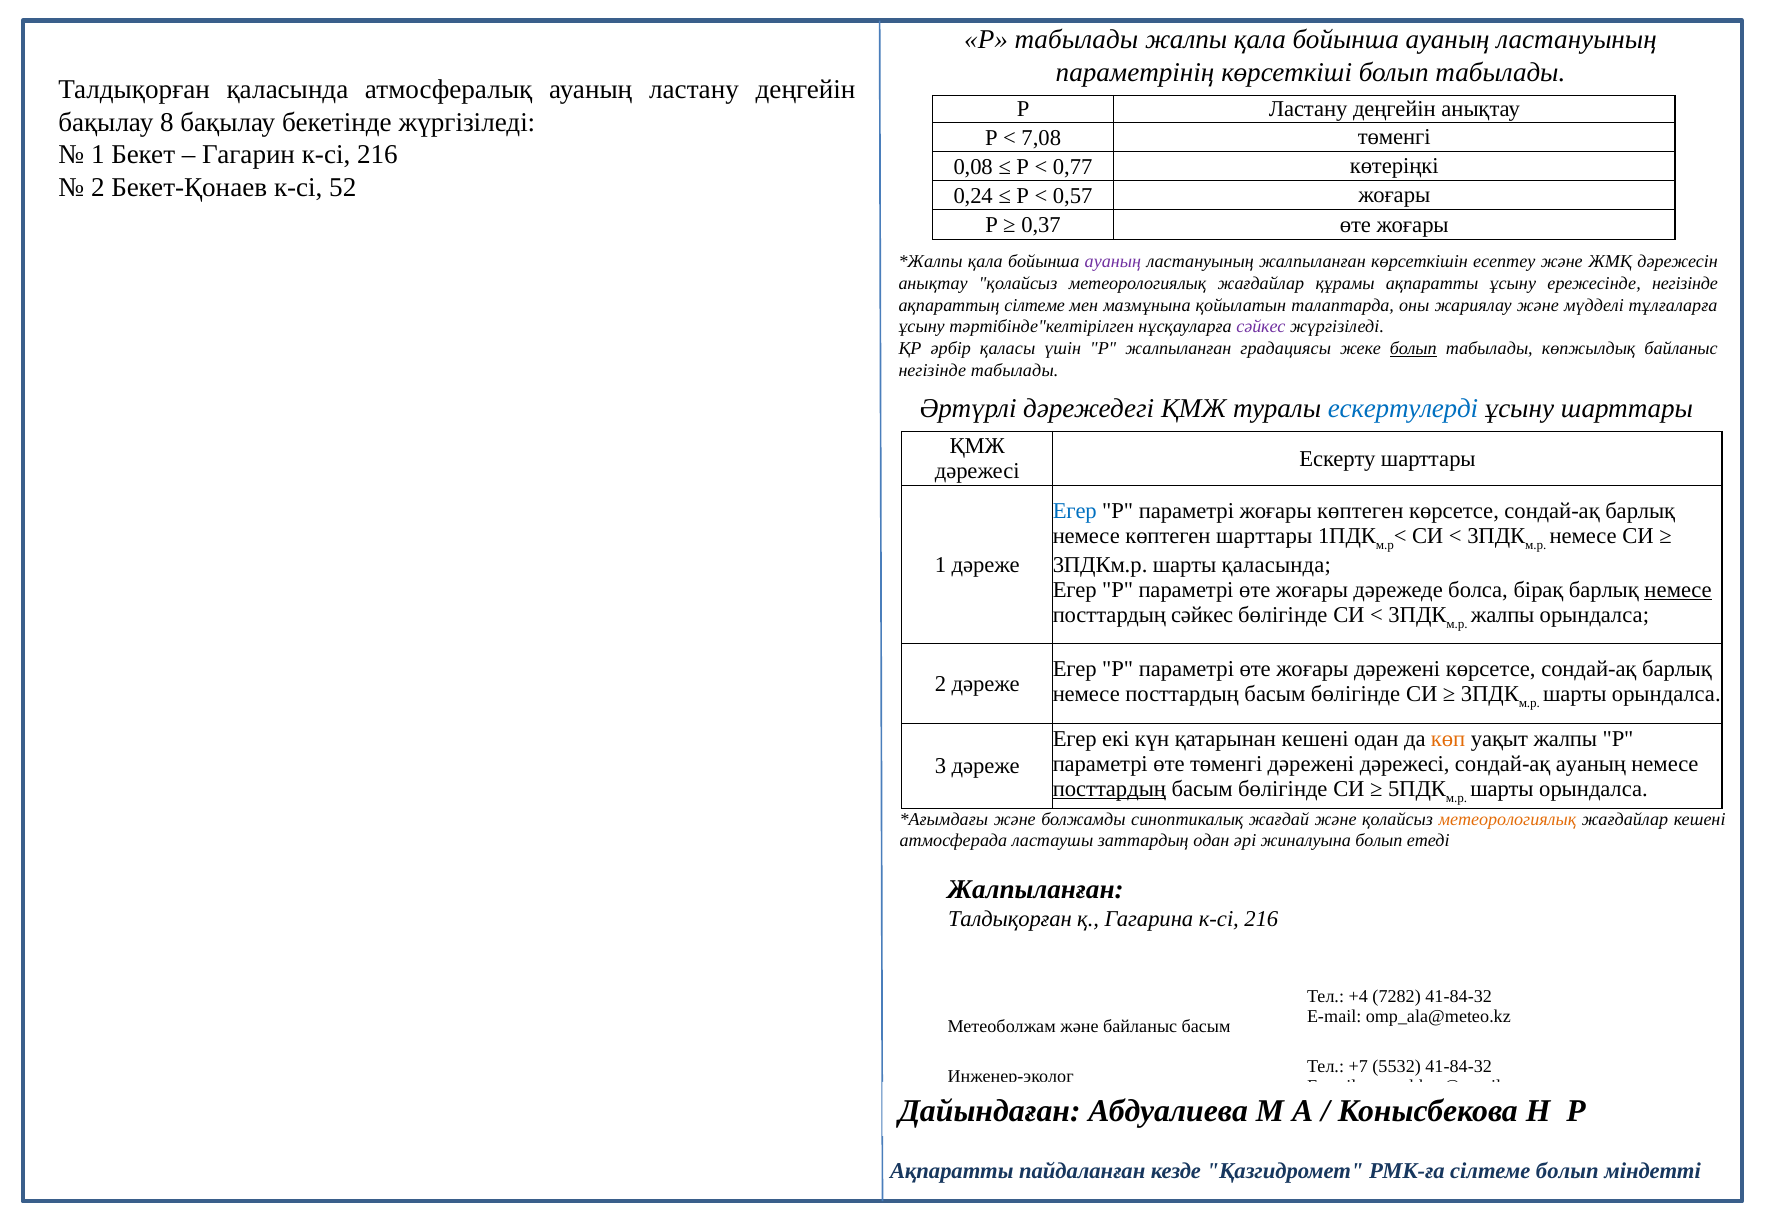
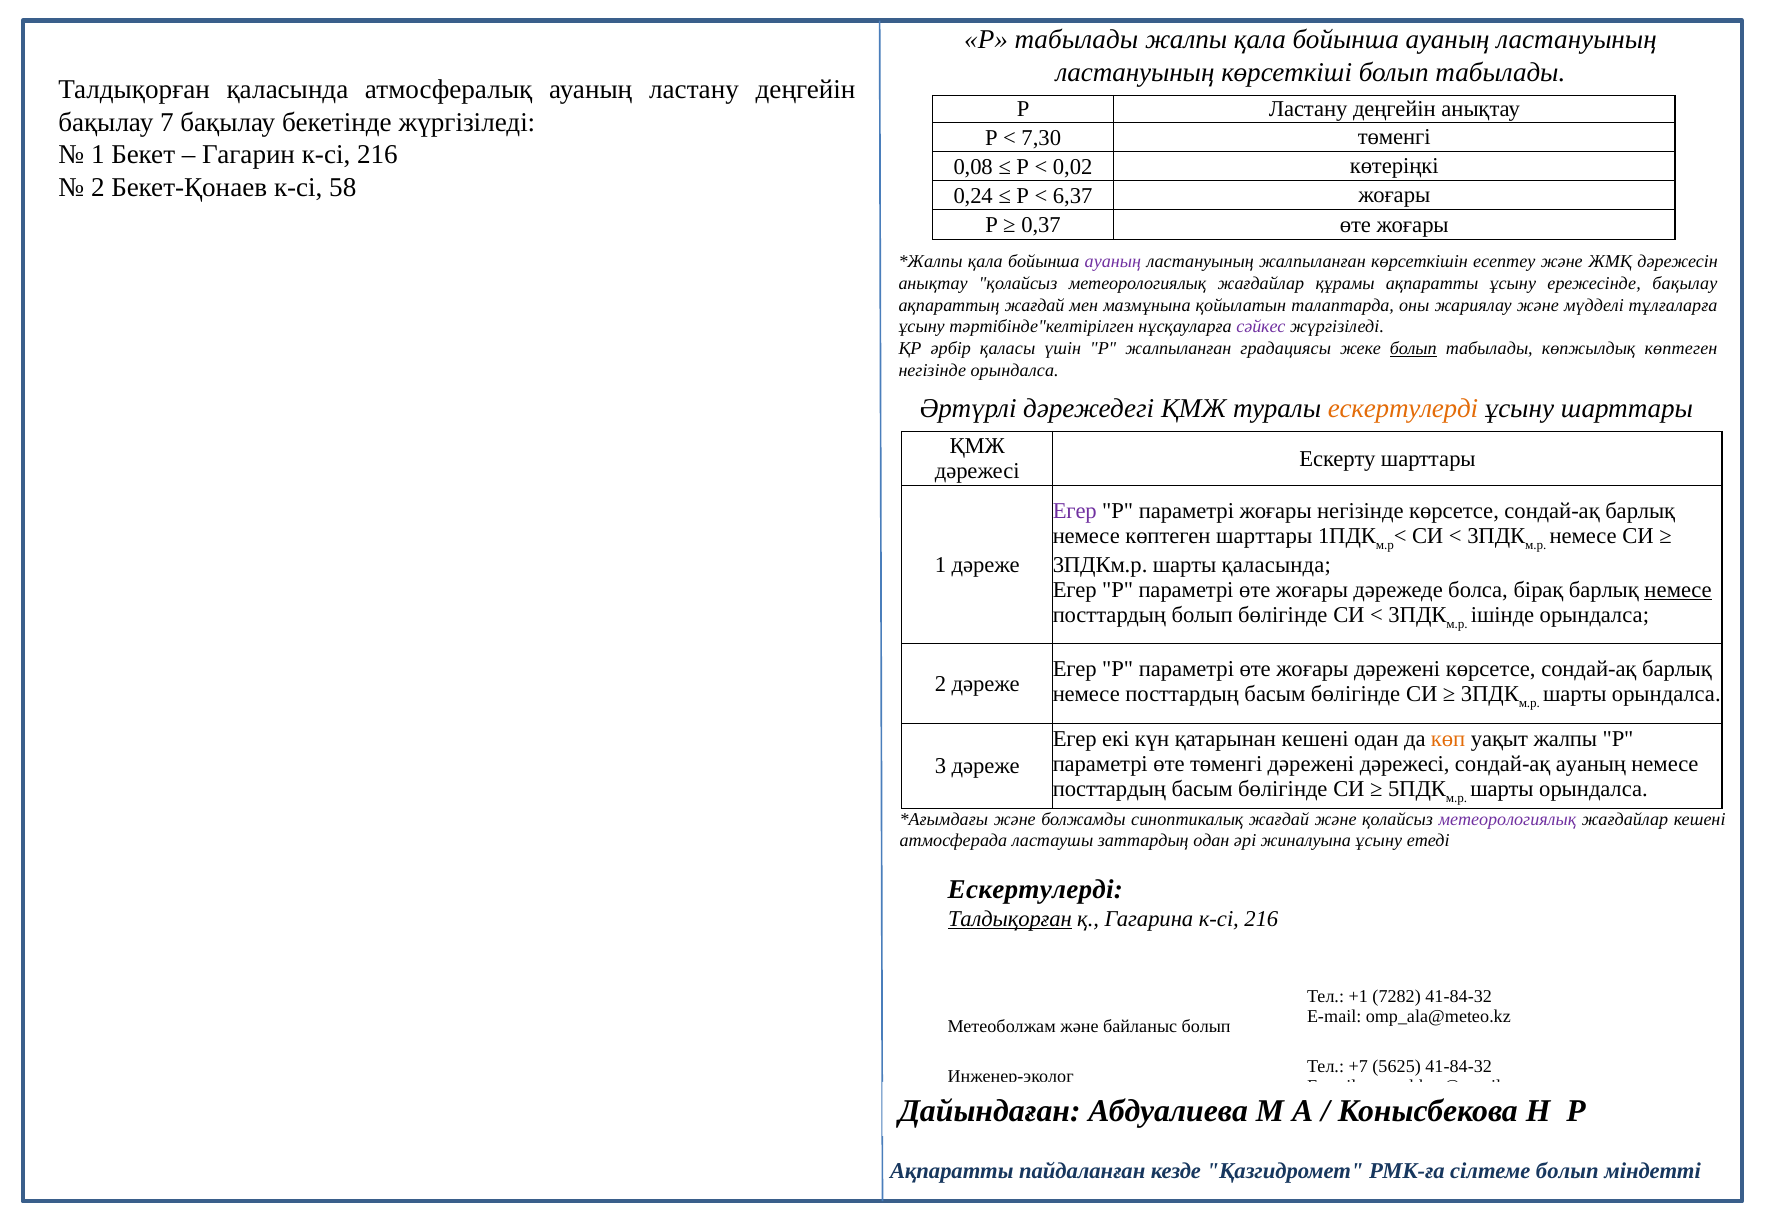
параметрінің: параметрінің -> ластануының (1135, 72)
8: 8 -> 7 (167, 122)
7,08: 7,08 -> 7,30 (1041, 138)
0,77: 0,77 -> 0,02 (1073, 167)
52: 52 -> 58 (343, 188)
0,57: 0,57 -> 6,37 (1073, 196)
ережесінде негізінде: негізінде -> бақылау (1685, 284)
ақпараттың сілтеме: сілтеме -> жағдай (1035, 305)
көпжылдық байланыс: байланыс -> көптеген (1681, 349)
негізінде табылады: табылады -> орындалса (1015, 370)
ескертулерді colour: blue -> orange (1403, 409)
Егер colour: blue -> purple (1075, 511)
жоғары көптеген: көптеген -> негізінде (1360, 511)
посттардың сәйкес: сәйкес -> болып (1202, 615)
жалпы: жалпы -> ішінде (1503, 615)
посттардың underline: present -> none (1109, 789)
метеорологиялық colour: orange -> purple (1507, 819)
жиналуына болып: болып -> ұсыну (1379, 841)
Жалпыланған: Жалпыланған -> Ескертулерді (1035, 889)
Талдықорған underline: none -> present (1010, 919)
+4: +4 -> +1 (1358, 996)
байланыс басым: басым -> болып (1206, 1026)
5532: 5532 -> 5625 (1397, 1067)
